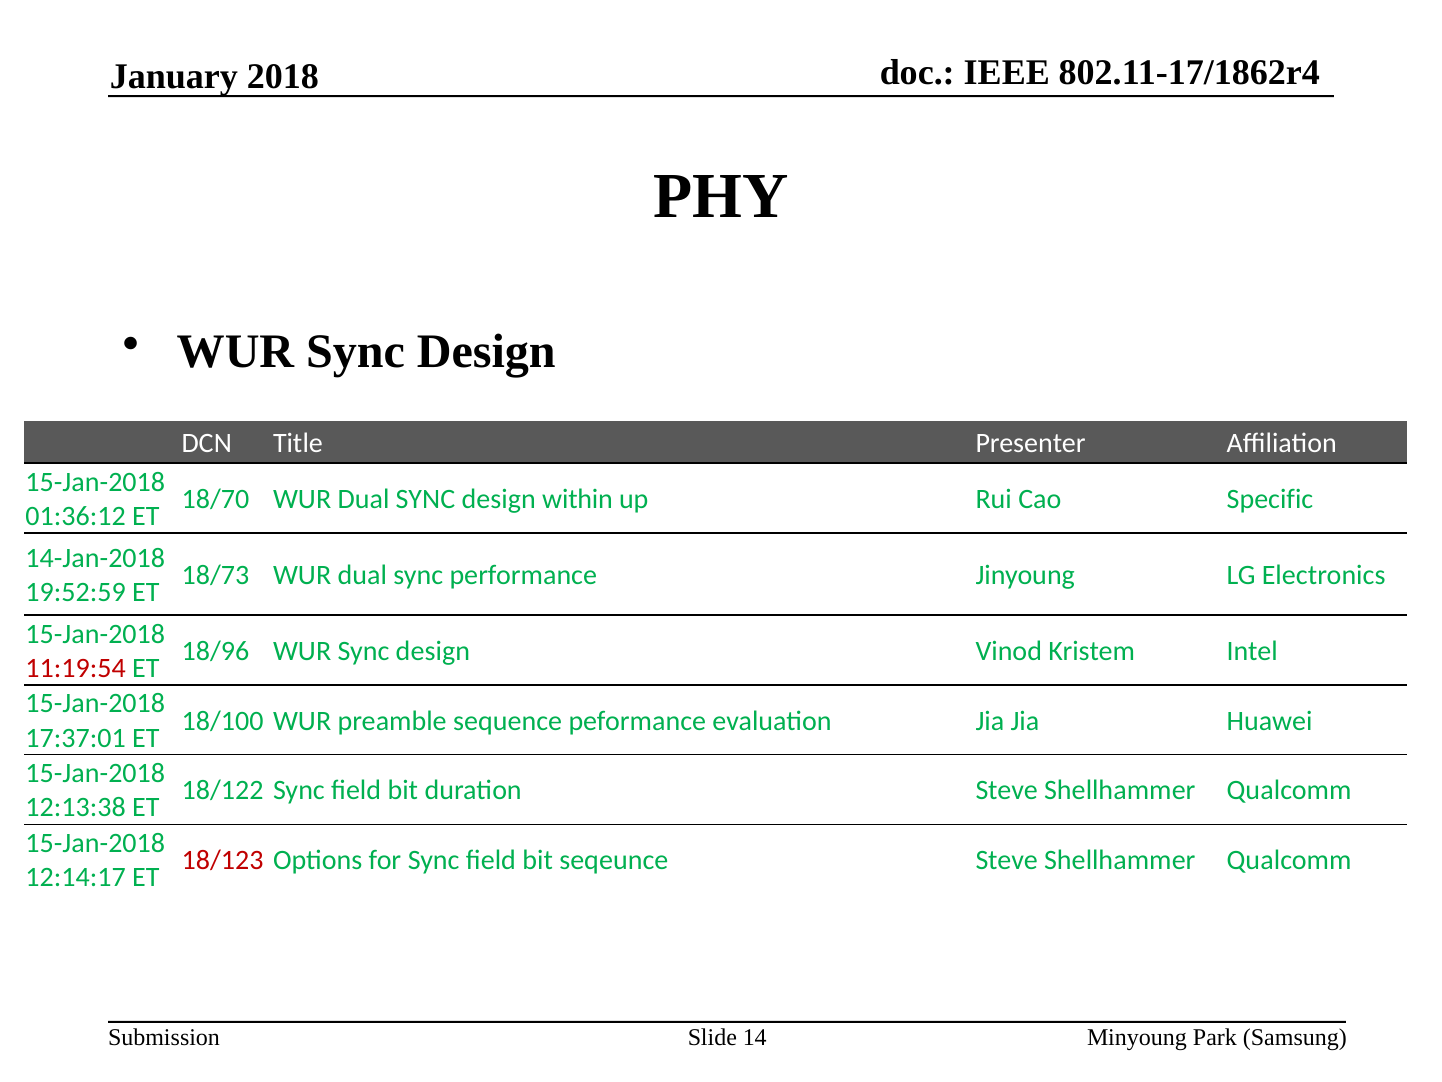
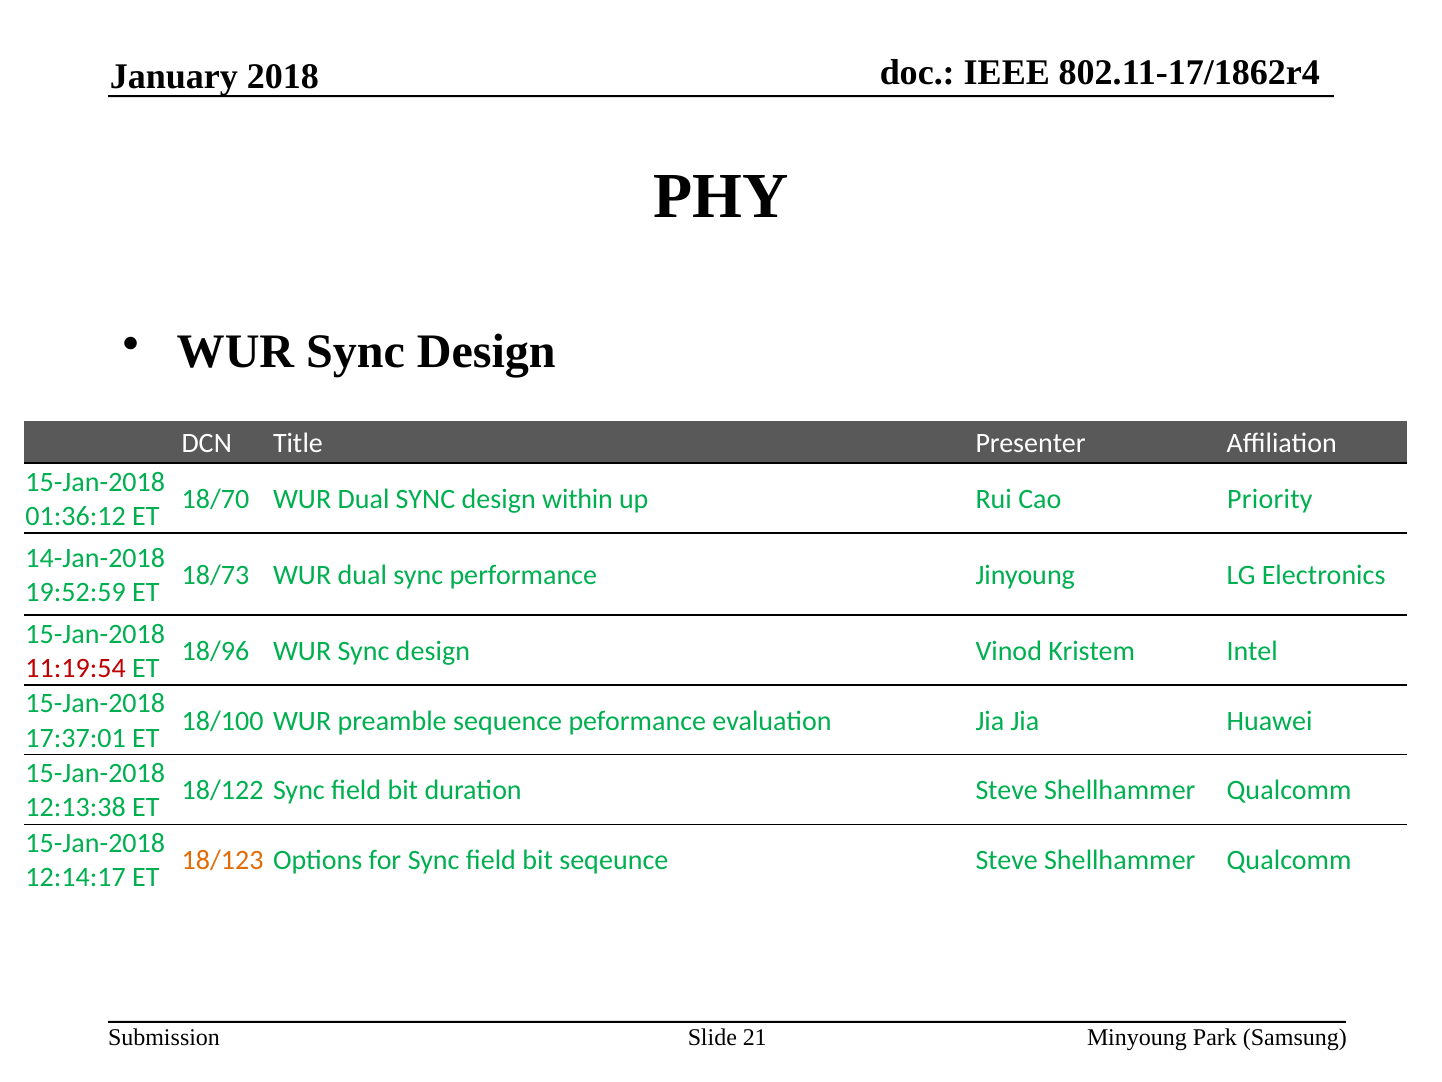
Specific: Specific -> Priority (1270, 499)
18/123 colour: red -> orange (223, 860)
14: 14 -> 21 (755, 1037)
